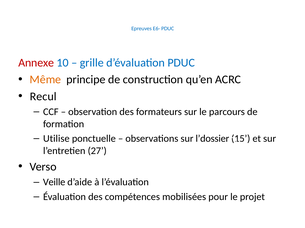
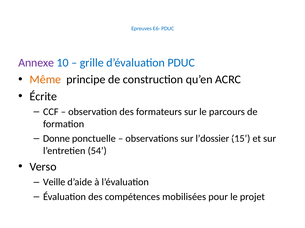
Annexe colour: red -> purple (36, 63)
Recul: Recul -> Écrite (43, 97)
Utilise: Utilise -> Donne (56, 139)
27: 27 -> 54 (97, 151)
